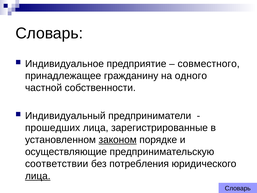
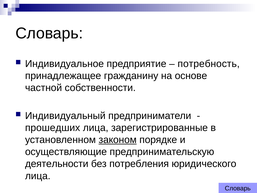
совместного: совместного -> потребность (209, 64)
одного: одного -> основе (191, 76)
соответствии: соответствии -> деятельности (57, 164)
лица underline: present -> none (38, 176)
